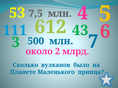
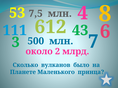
5: 5 -> 8 (105, 14)
